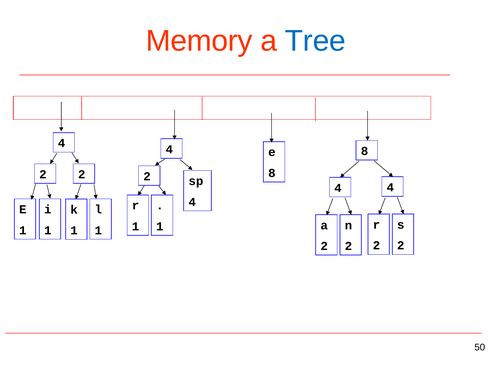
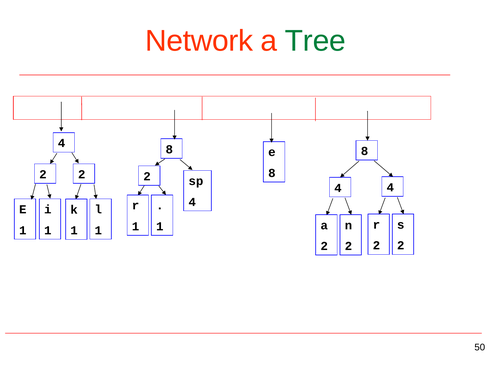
Memory: Memory -> Network (199, 41)
Tree colour: blue -> green (315, 41)
4: 4 -> 8 (169, 149)
